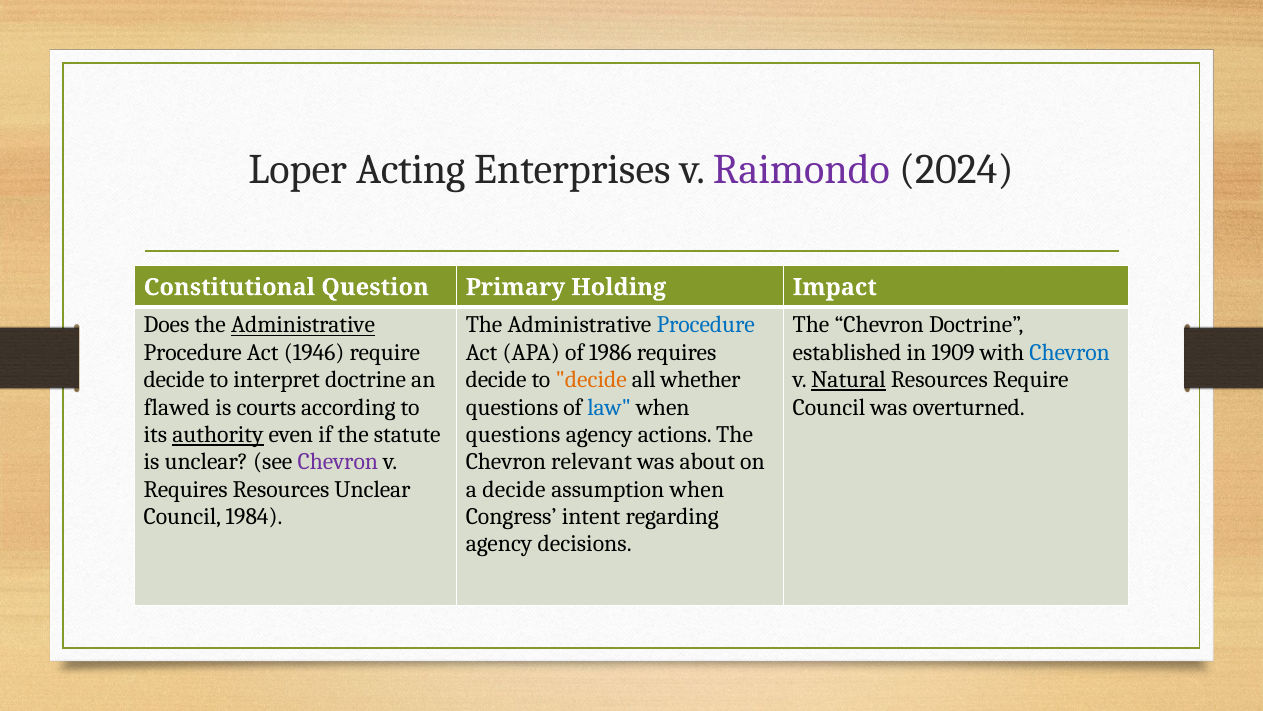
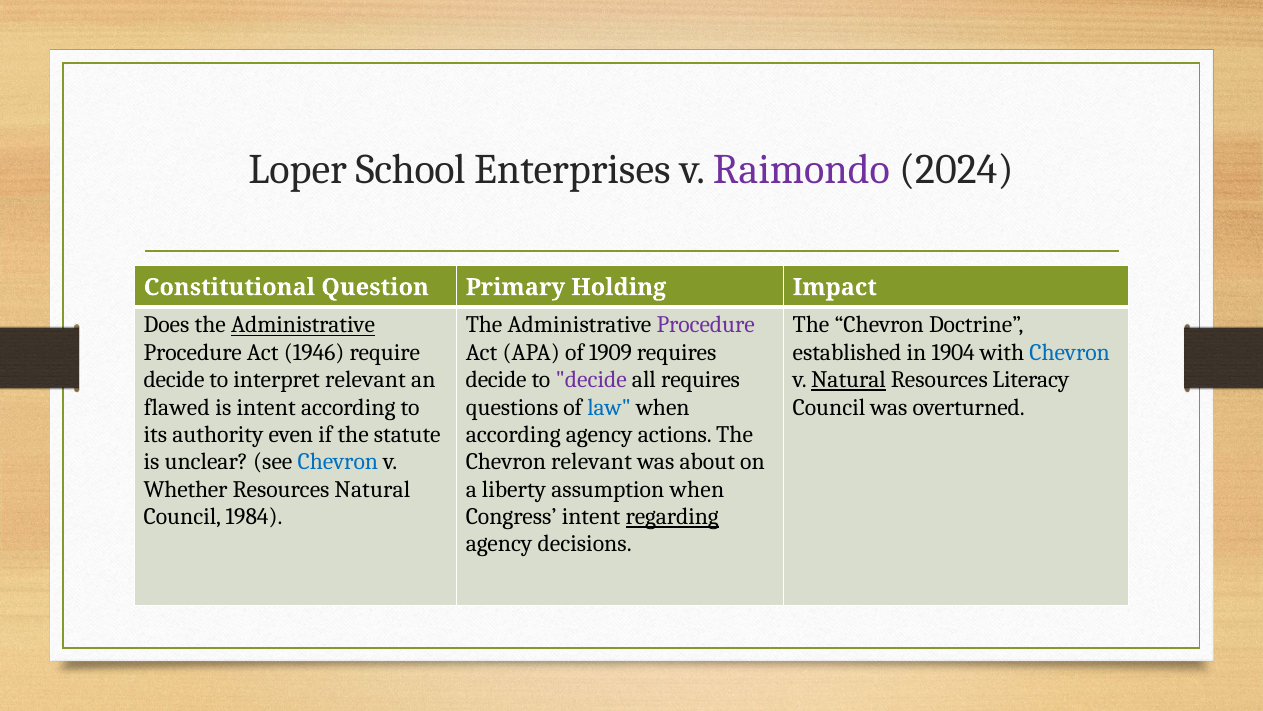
Acting: Acting -> School (411, 169)
Procedure colour: blue -> purple (706, 325)
1986: 1986 -> 1909 (611, 352)
1909: 1909 -> 1904 (953, 352)
interpret doctrine: doctrine -> relevant (365, 380)
decide colour: orange -> purple (591, 380)
all whether: whether -> requires (701, 380)
Resources Require: Require -> Literacy (1031, 380)
is courts: courts -> intent (266, 407)
authority underline: present -> none (218, 434)
questions: questions -> according (513, 434)
Chevron colour: purple -> blue (338, 462)
Requires: Requires -> Whether (186, 489)
Resources Unclear: Unclear -> Natural (372, 489)
a decide: decide -> liberty (514, 489)
regarding underline: none -> present (672, 516)
